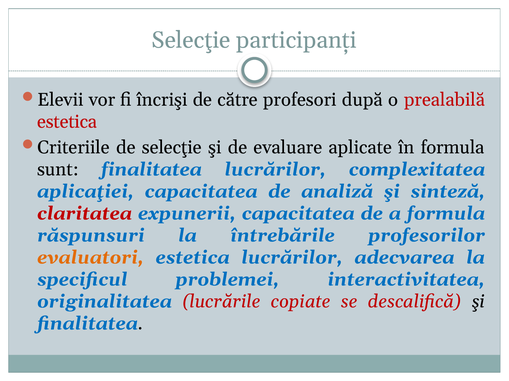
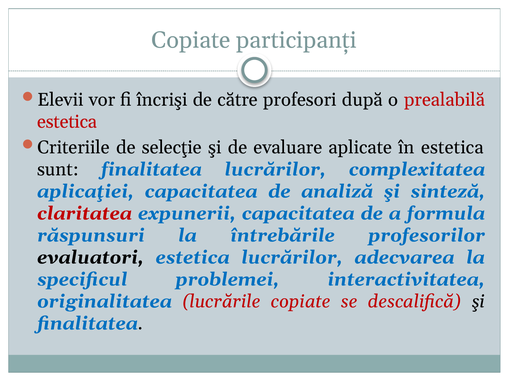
Selecţie: Selecţie -> Copiate (191, 40)
în formula: formula -> estetica (452, 148)
evaluatori colour: orange -> black (90, 258)
